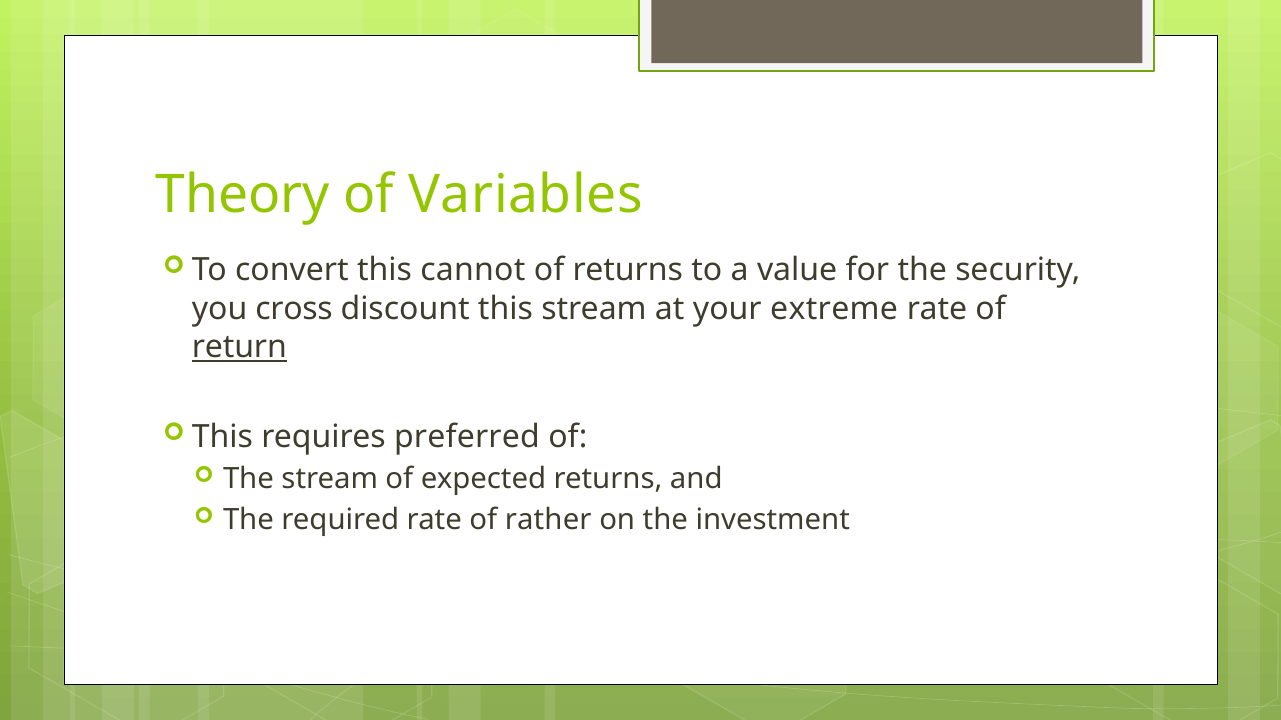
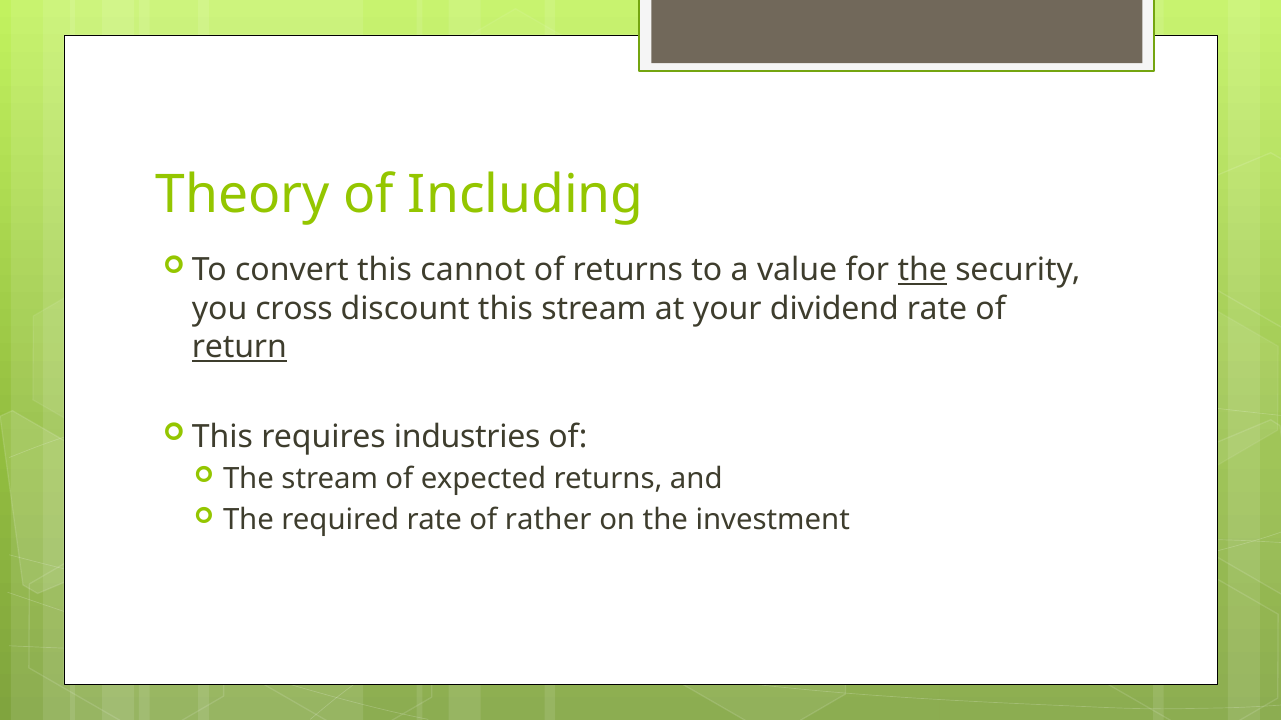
Variables: Variables -> Including (526, 195)
the underline: none -> present (922, 270)
extreme: extreme -> dividend (834, 309)
preferred: preferred -> industries (467, 437)
